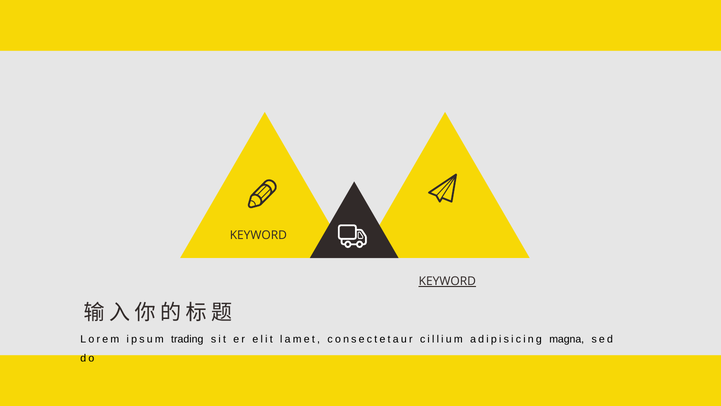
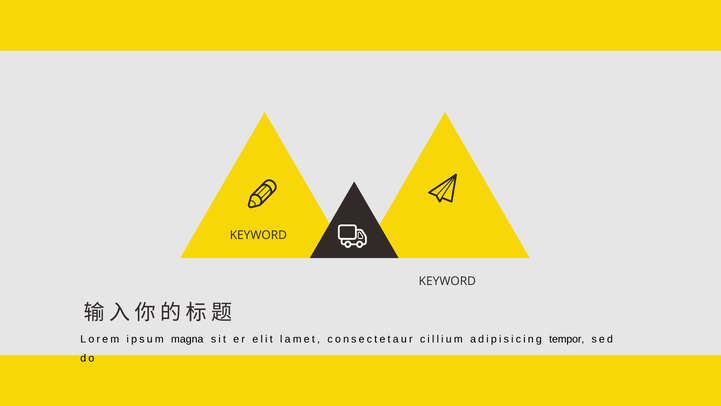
KEYWORD underline: present -> none (447, 281)
trading: trading -> magna (187, 339)
magna: magna -> tempor (567, 339)
